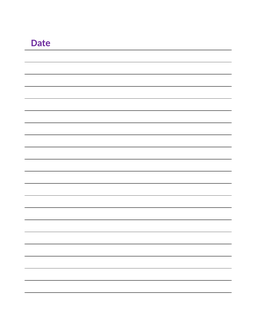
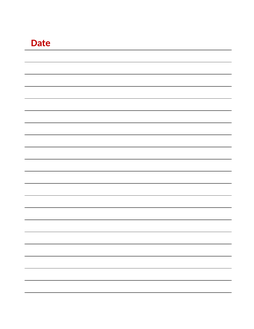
Date colour: purple -> red (41, 43)
